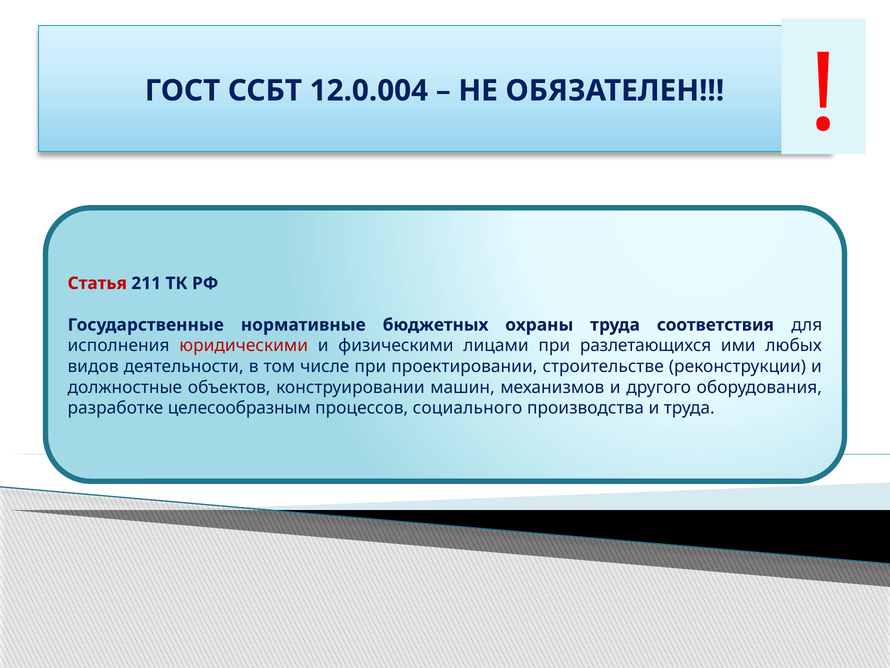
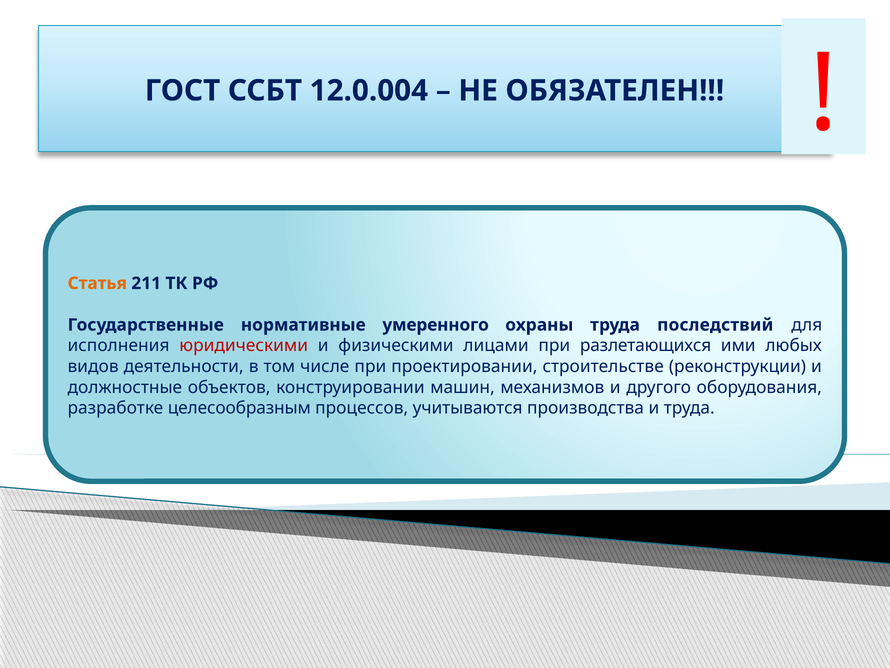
Статья colour: red -> orange (97, 283)
бюджетных: бюджетных -> умеренного (436, 325)
соответствия: соответствия -> последствий (715, 325)
социального: социального -> учитываются (468, 408)
